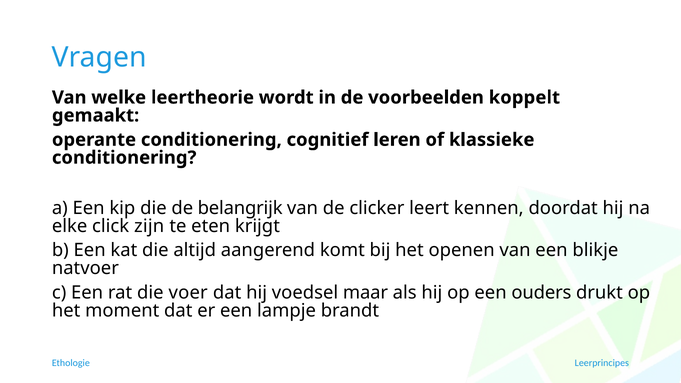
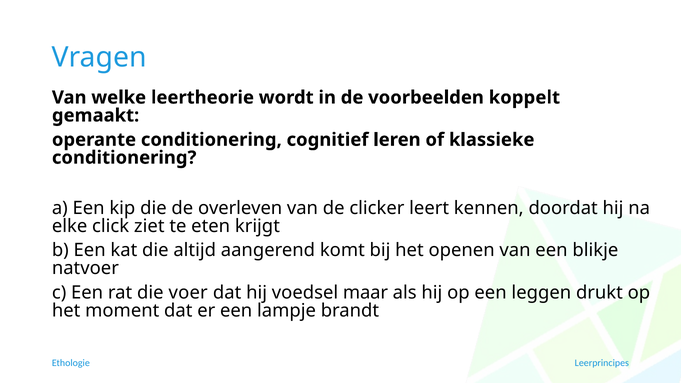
belangrijk: belangrijk -> overleven (240, 208)
zijn: zijn -> ziet (149, 226)
ouders: ouders -> leggen (541, 293)
